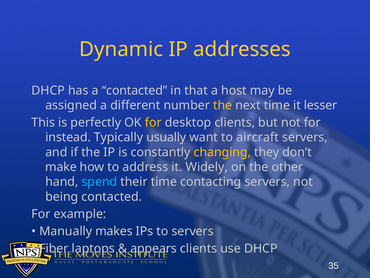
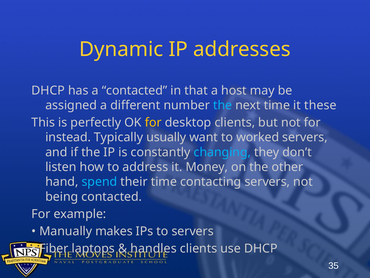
the colour: yellow -> light blue (223, 105)
lesser: lesser -> these (320, 105)
aircraft: aircraft -> worked (258, 137)
changing colour: yellow -> light blue (222, 152)
make: make -> listen (61, 167)
Widely: Widely -> Money (207, 167)
appears: appears -> handles (154, 248)
